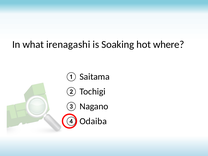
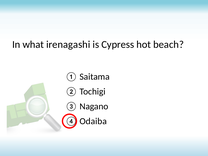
Soaking: Soaking -> Cypress (118, 44)
where: where -> beach (169, 44)
